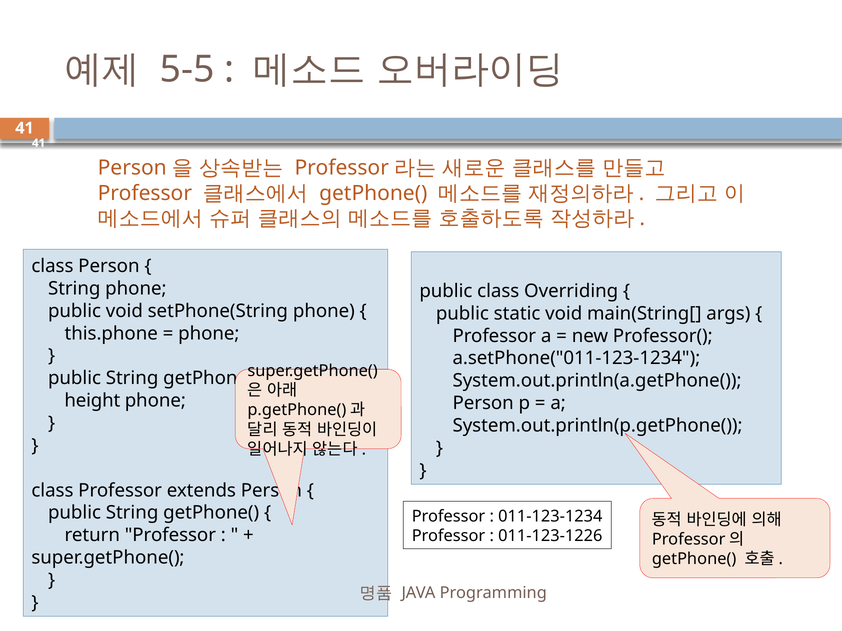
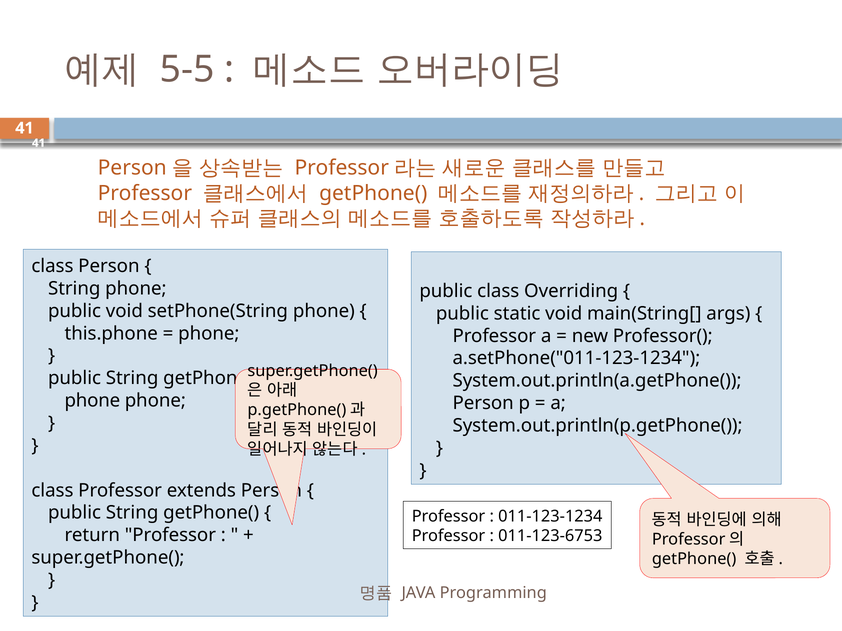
height: height -> phone (92, 401)
011-123-1226: 011-123-1226 -> 011-123-6753 (550, 536)
